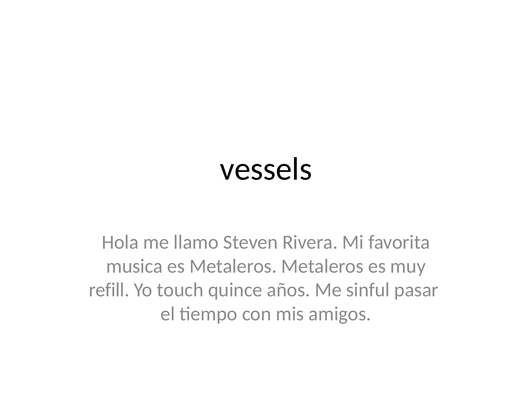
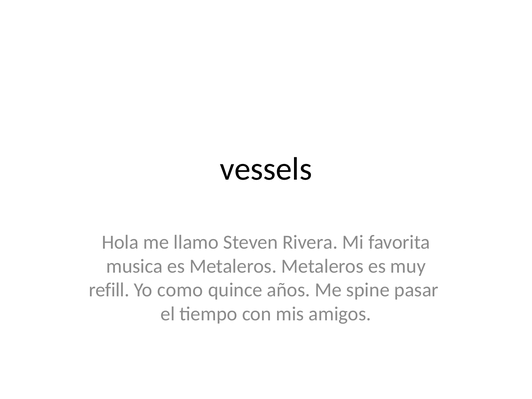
touch: touch -> como (180, 290)
sinful: sinful -> spine (368, 290)
